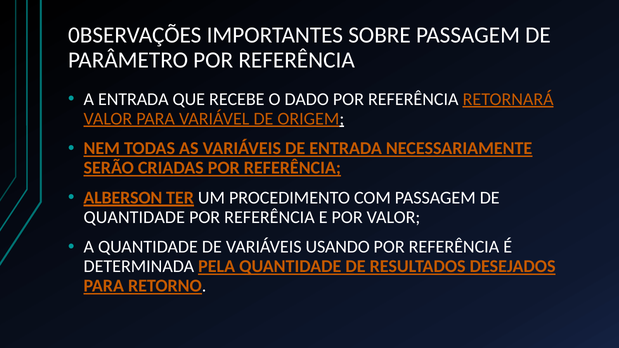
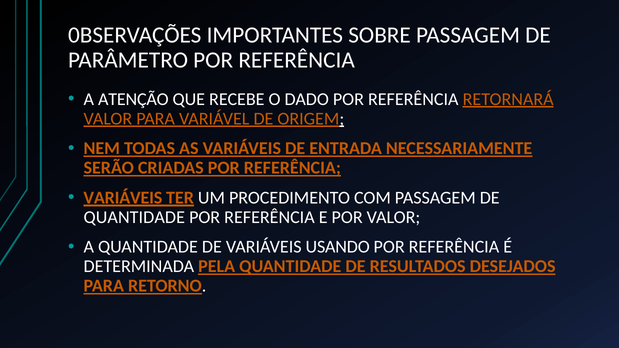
A ENTRADA: ENTRADA -> ATENÇÃO (133, 99)
ALBERSON: ALBERSON -> VARIÁVEIS (123, 198)
